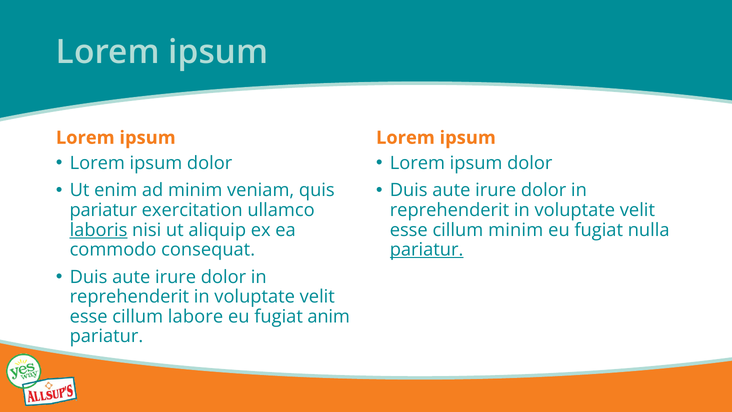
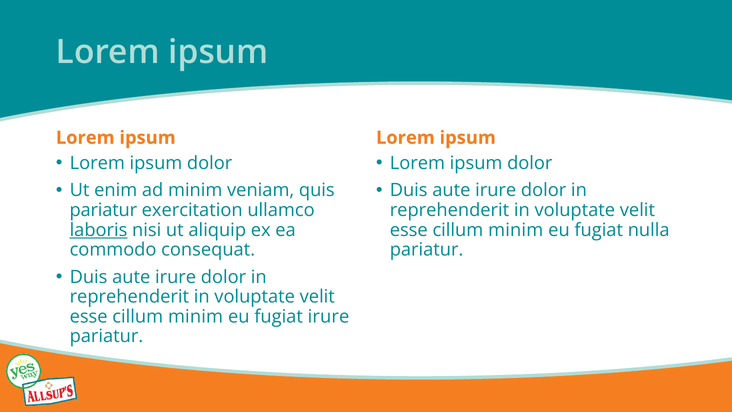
pariatur underline: present -> none (427, 250)
labore: labore -> minim (196, 316)
fugiat anim: anim -> irure (329, 316)
